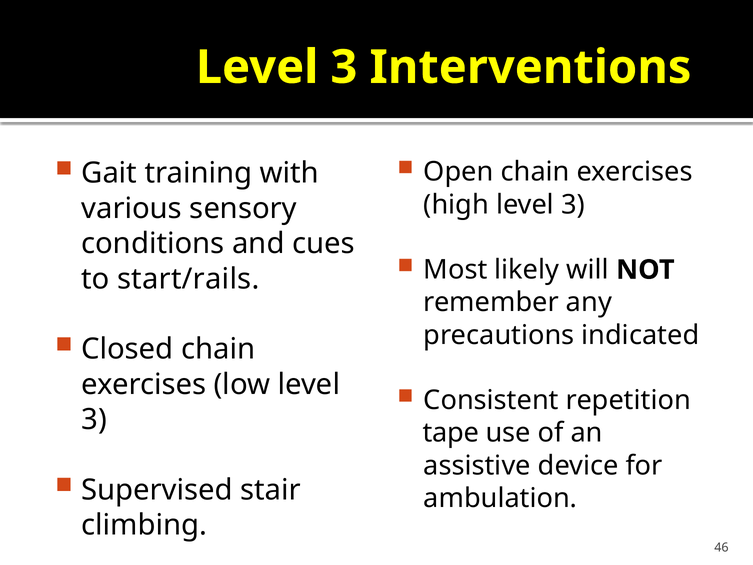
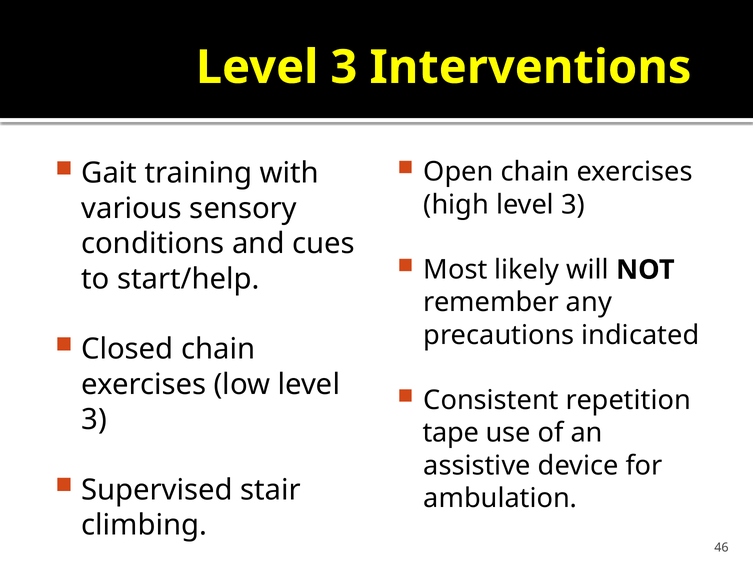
start/rails: start/rails -> start/help (188, 279)
